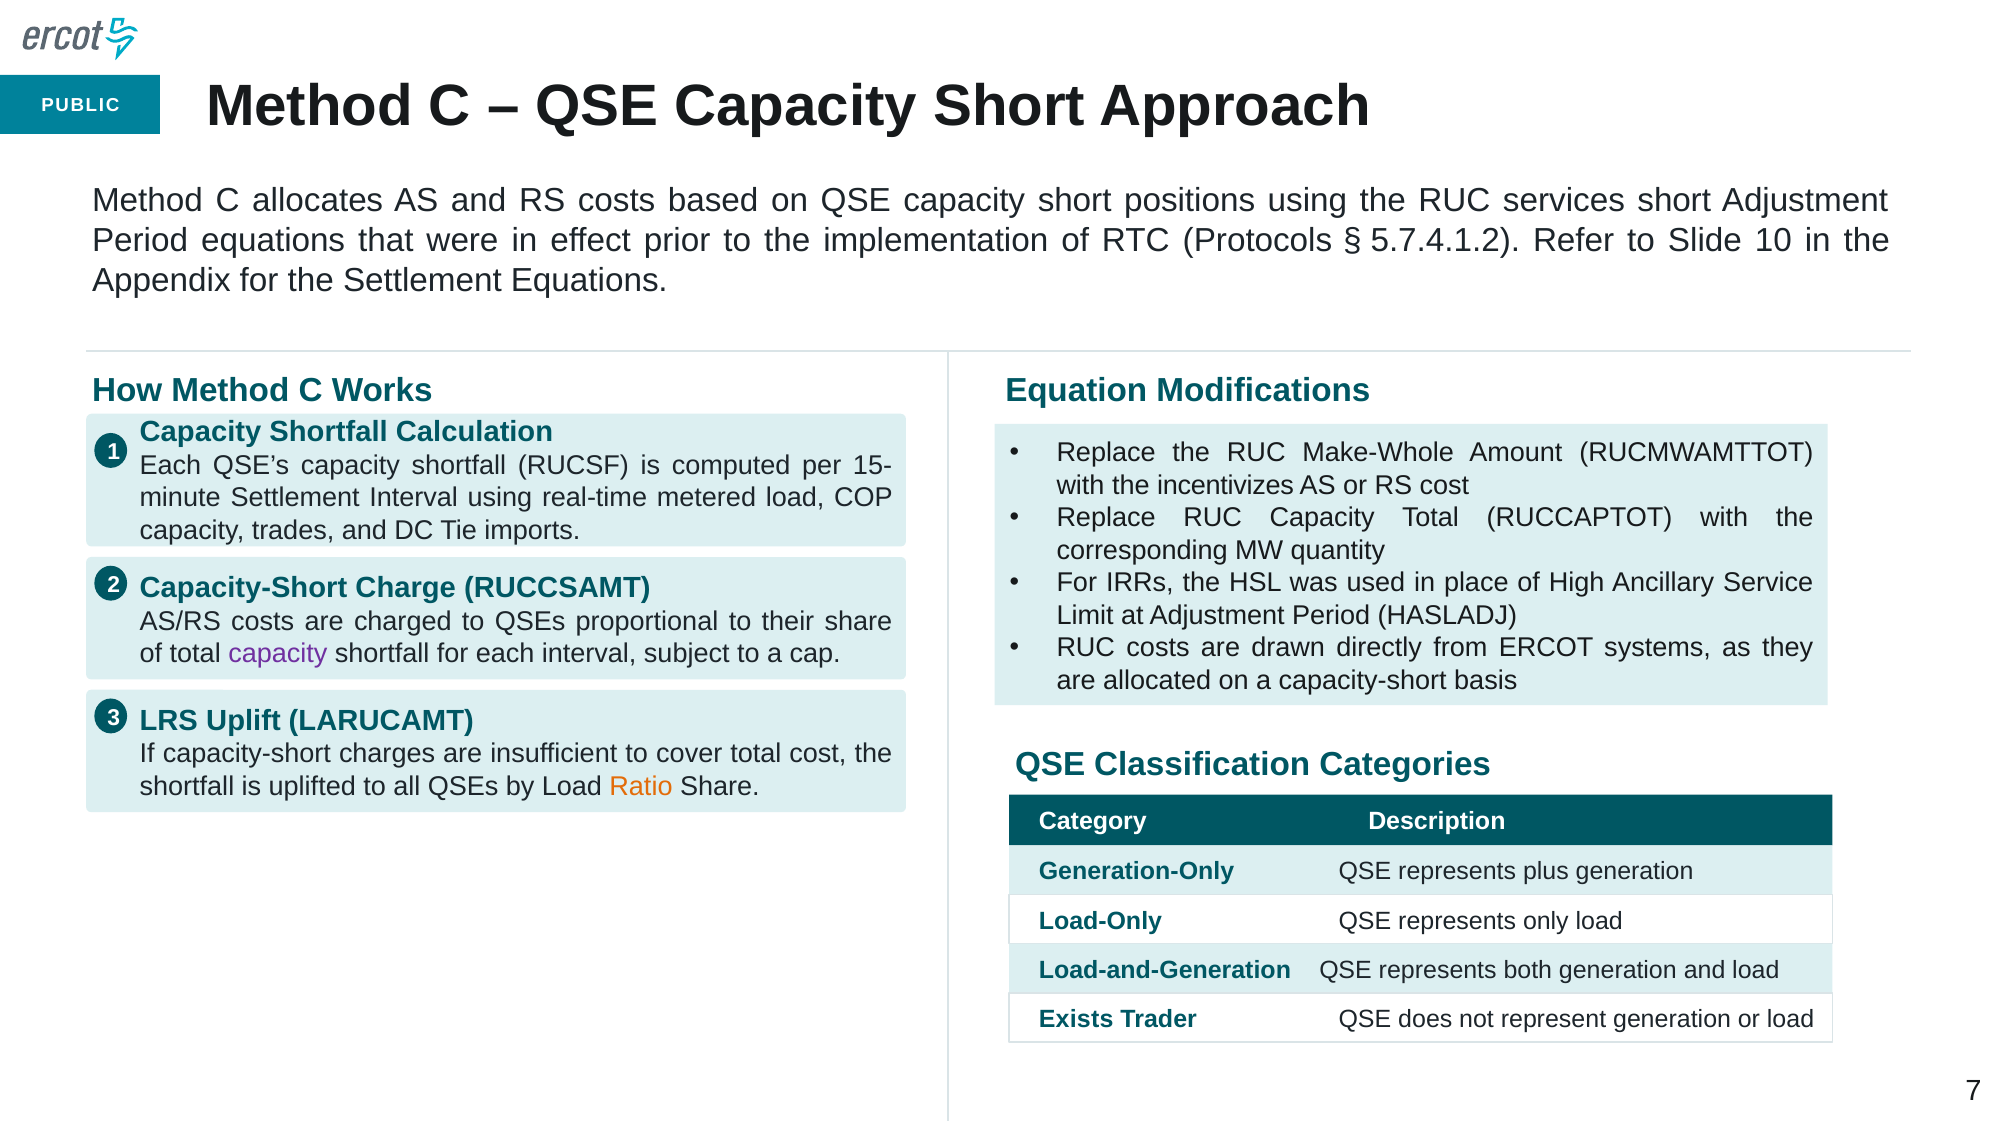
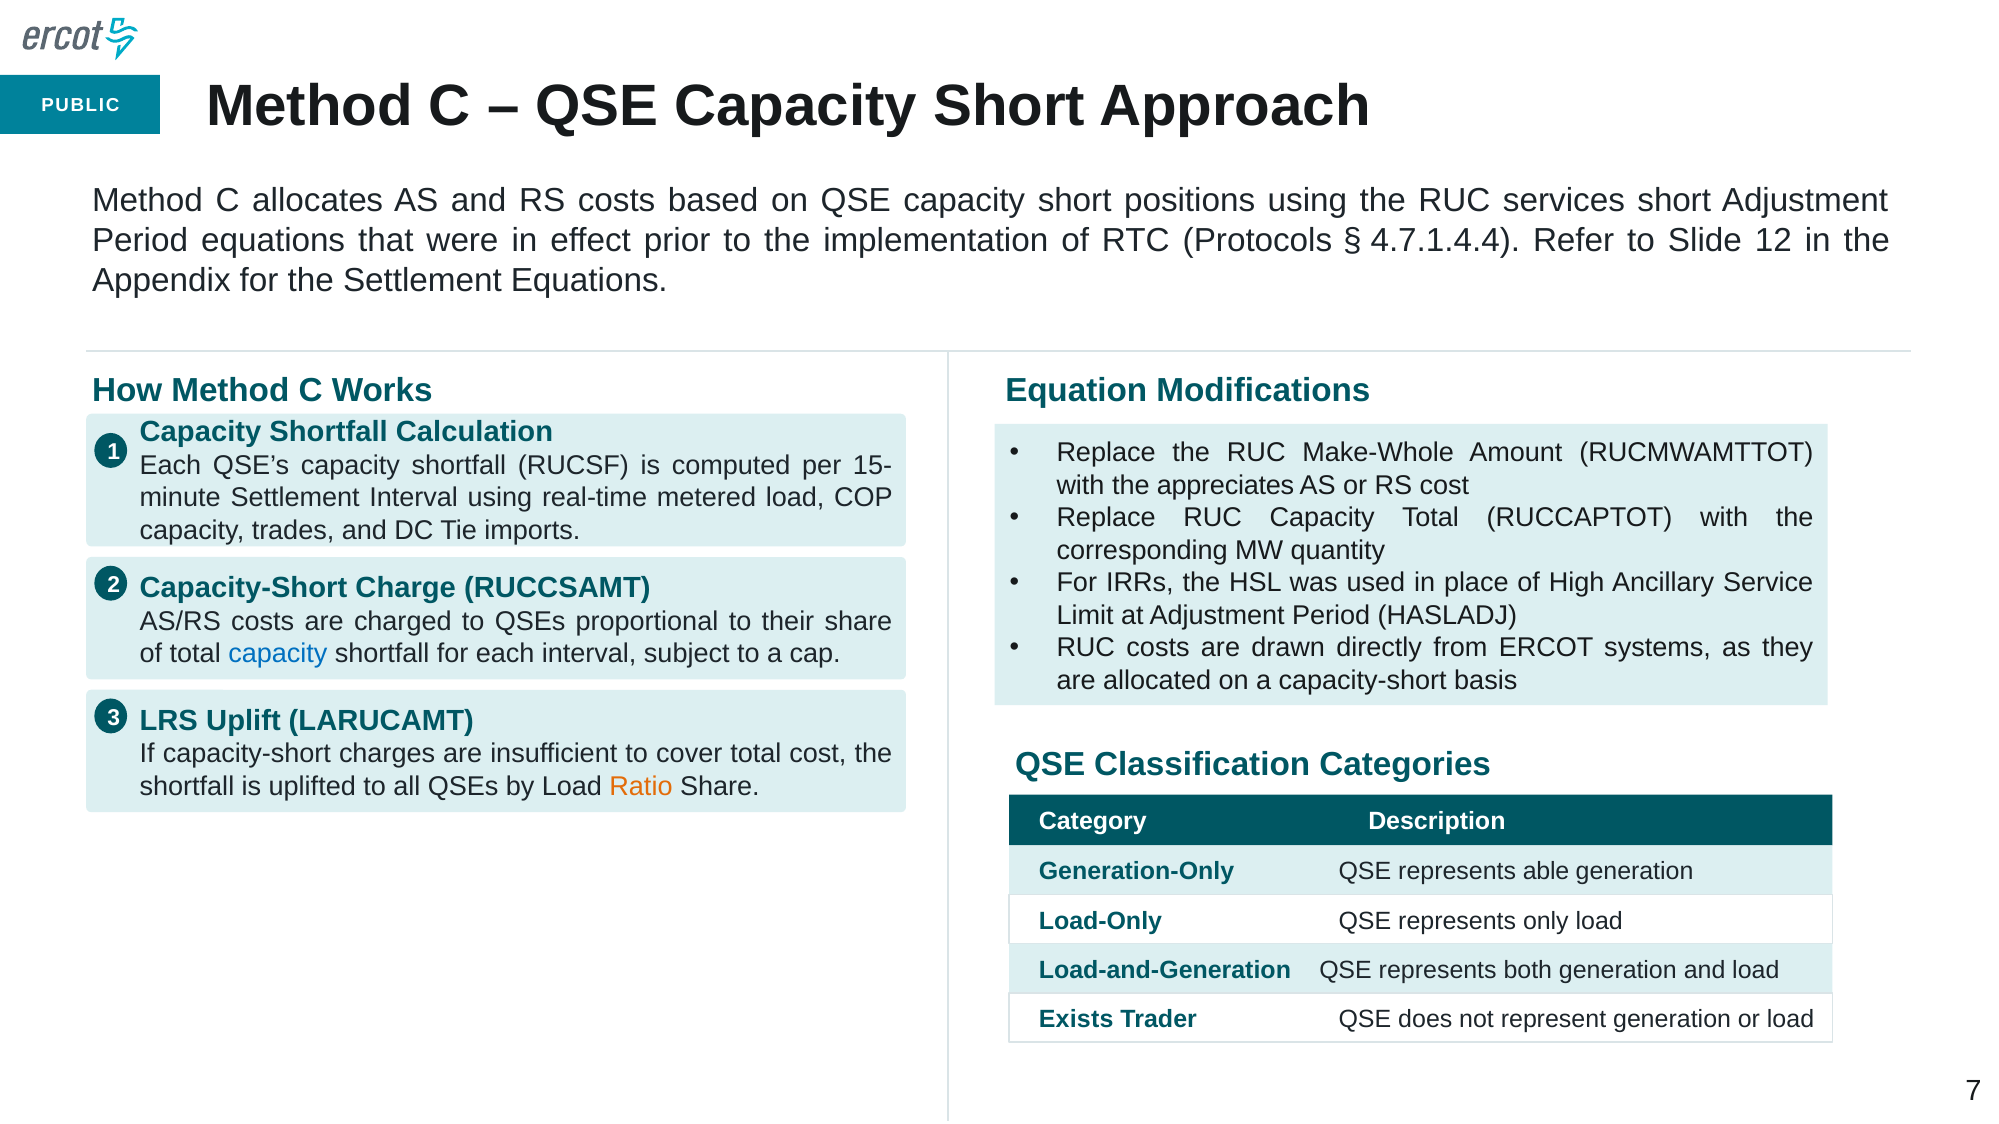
5.7.4.1.2: 5.7.4.1.2 -> 4.7.1.4.4 (1445, 241)
10: 10 -> 12 (1773, 241)
incentivizes: incentivizes -> appreciates (1226, 485)
capacity colour: purple -> blue (278, 654)
plus: plus -> able (1546, 872)
